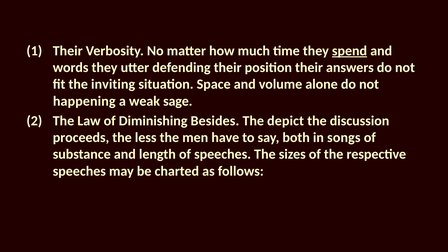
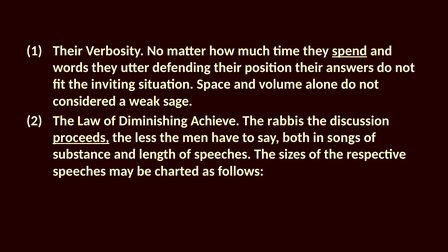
happening: happening -> considered (84, 101)
Besides: Besides -> Achieve (215, 121)
depict: depict -> rabbis (286, 121)
proceeds underline: none -> present (81, 138)
